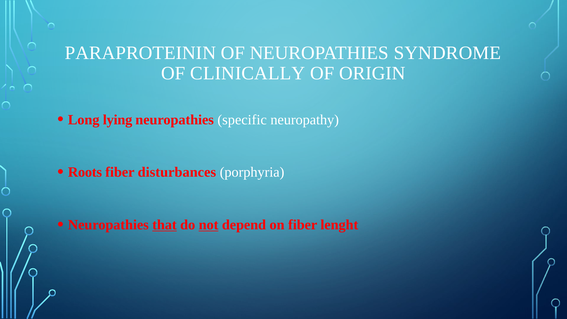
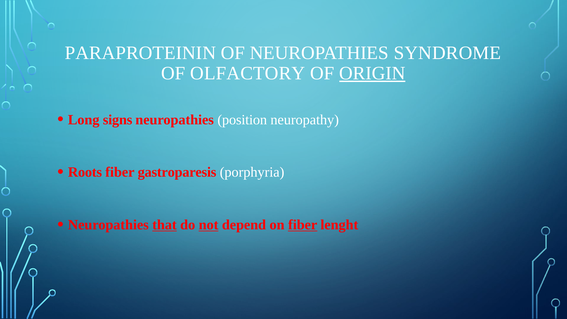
CLINICALLY: CLINICALLY -> OLFACTORY (248, 73)
ORIGIN underline: none -> present (372, 73)
lying: lying -> signs (118, 120)
specific: specific -> position (242, 120)
disturbances: disturbances -> gastroparesis (177, 172)
fiber underline: none -> present (303, 225)
